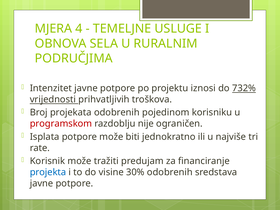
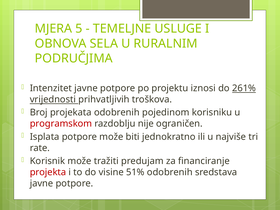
4: 4 -> 5 (79, 29)
732%: 732% -> 261% (244, 88)
projekta colour: blue -> red (48, 172)
30%: 30% -> 51% (135, 172)
